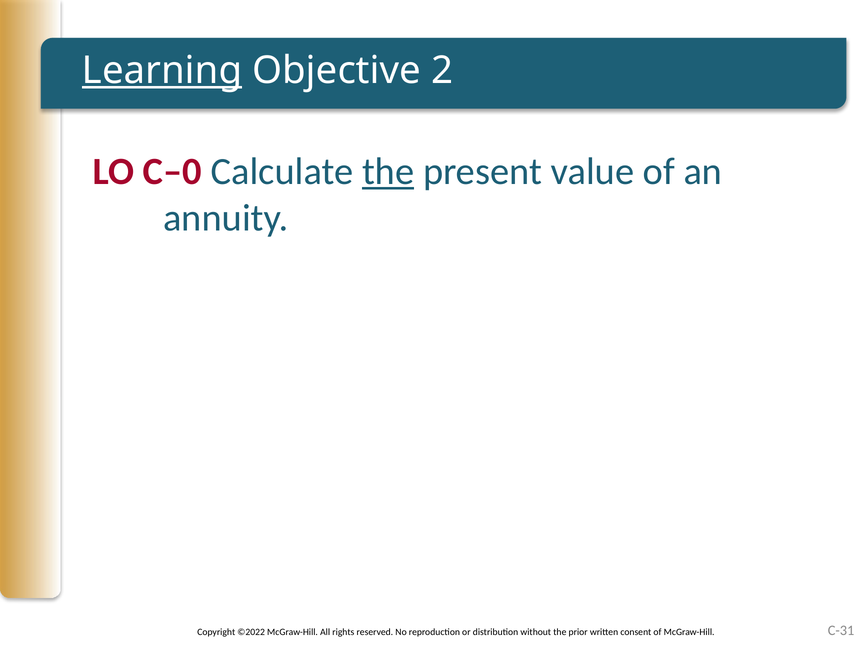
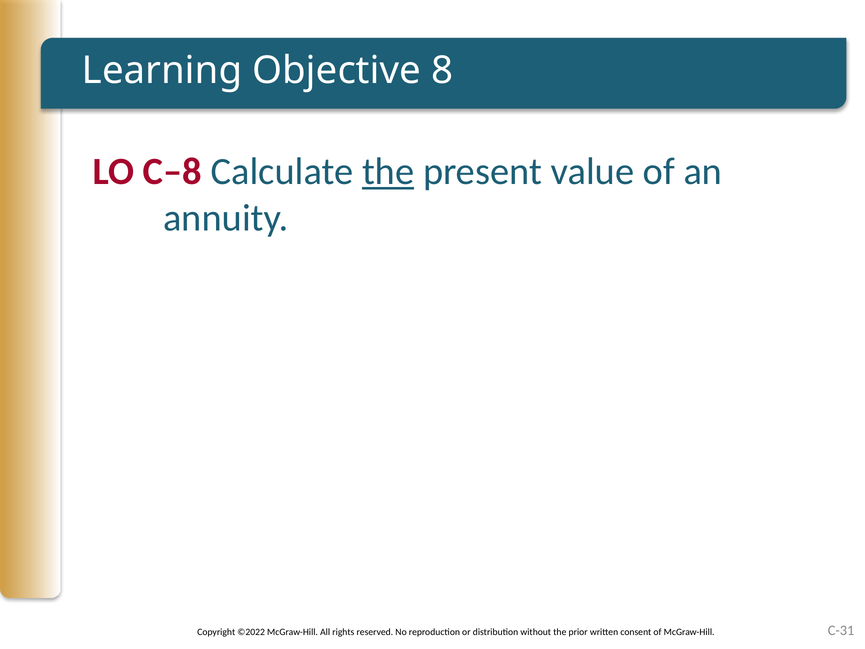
Learning underline: present -> none (162, 71)
2: 2 -> 8 (442, 71)
C–0: C–0 -> C–8 (172, 172)
